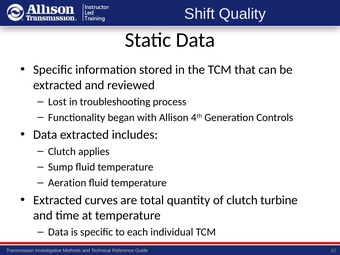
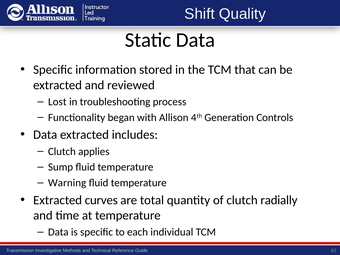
Aeration: Aeration -> Warning (67, 183)
turbine: turbine -> radially (279, 200)
